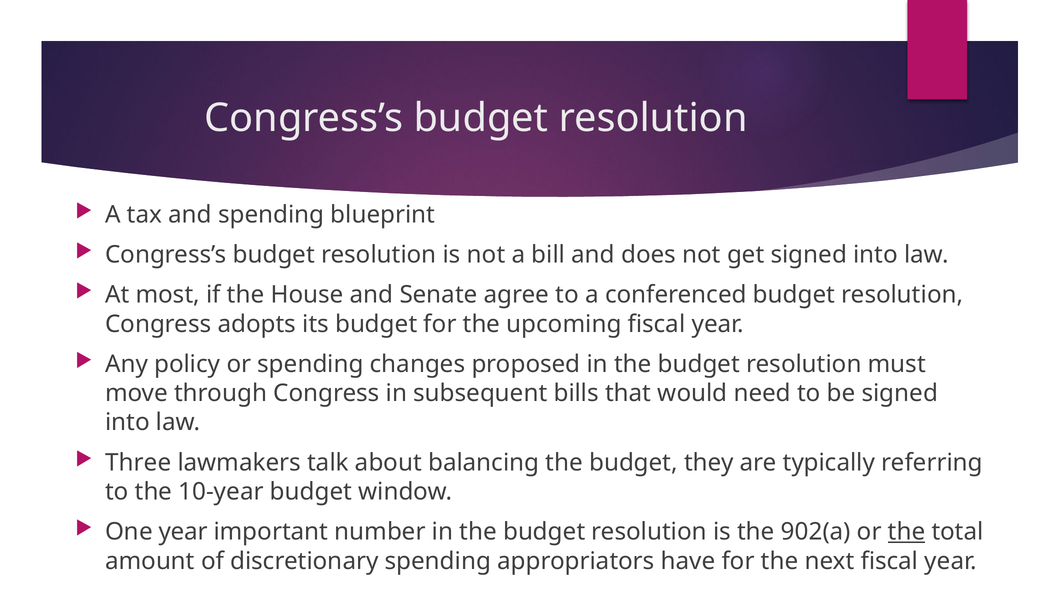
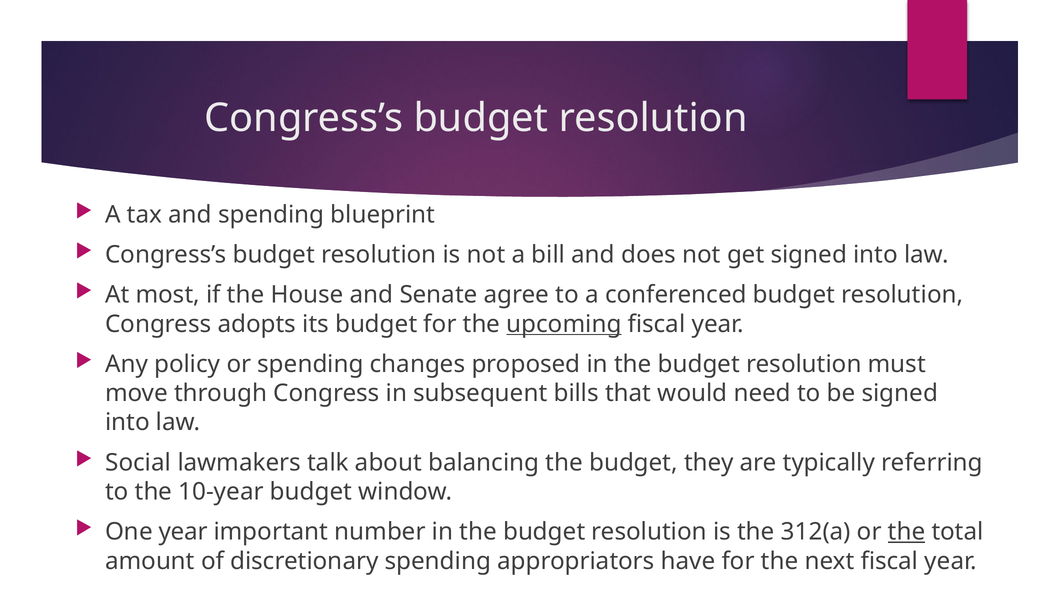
upcoming underline: none -> present (564, 324)
Three: Three -> Social (138, 463)
902(a: 902(a -> 312(a (816, 532)
